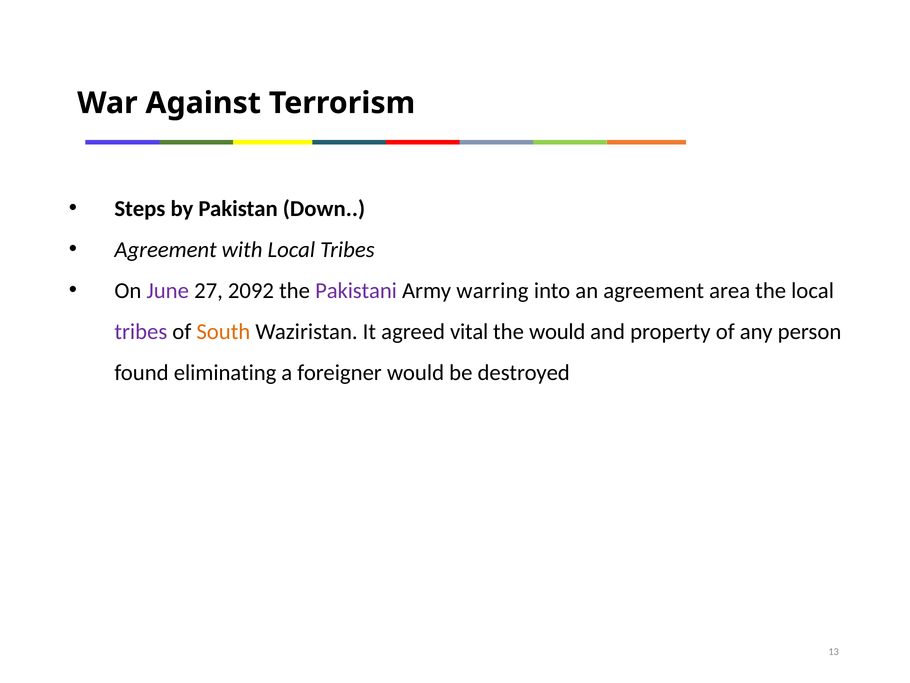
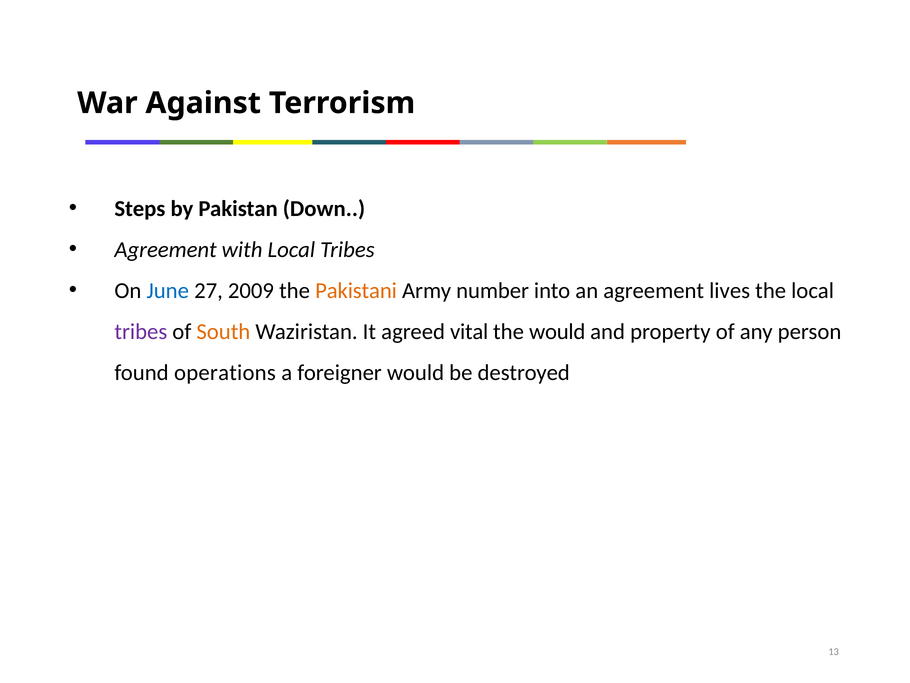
June colour: purple -> blue (168, 290)
2092: 2092 -> 2009 (251, 290)
Pakistani colour: purple -> orange (356, 290)
warring: warring -> number (493, 290)
area: area -> lives (730, 290)
eliminating: eliminating -> operations (225, 372)
